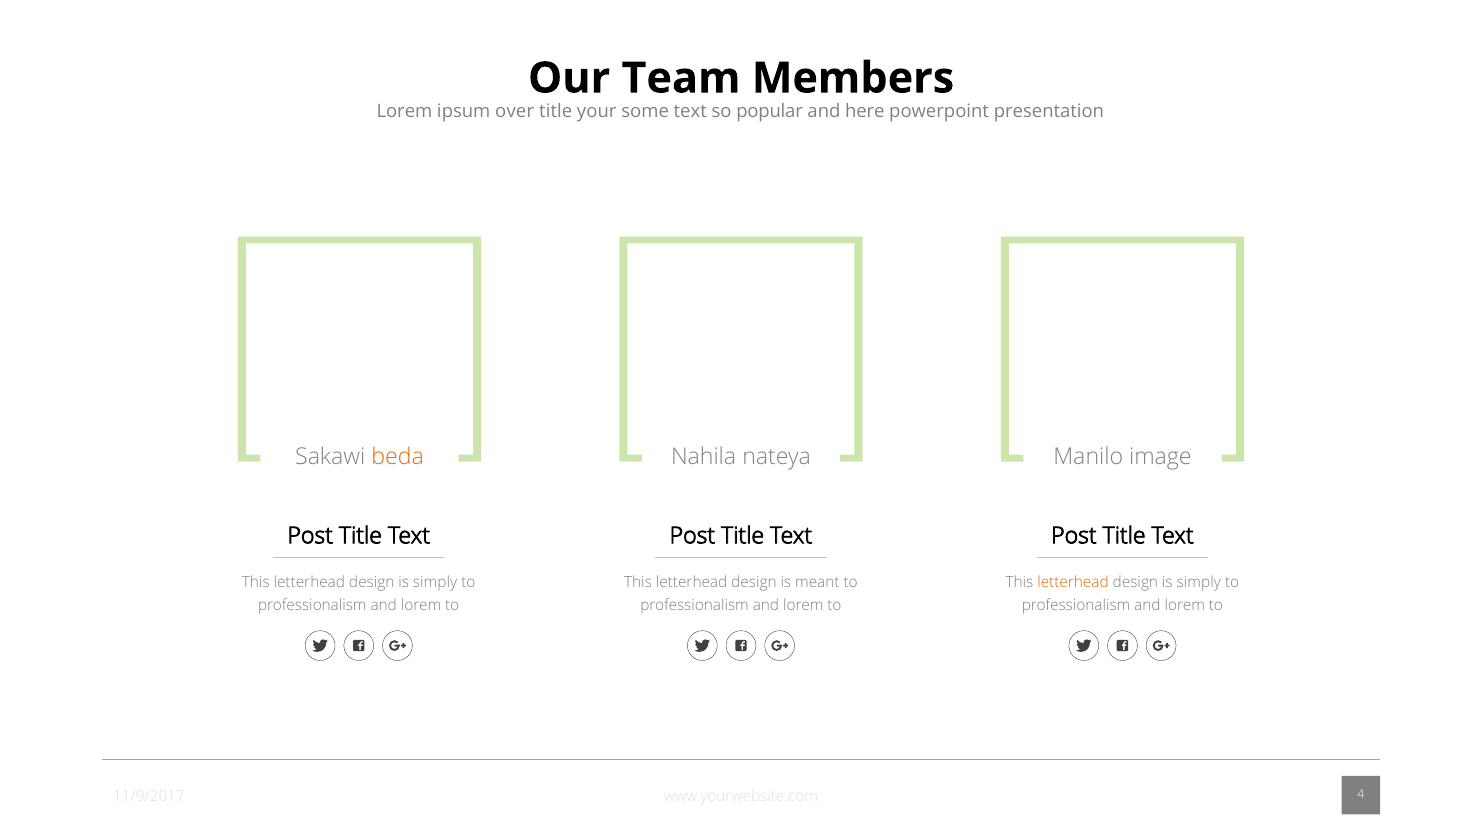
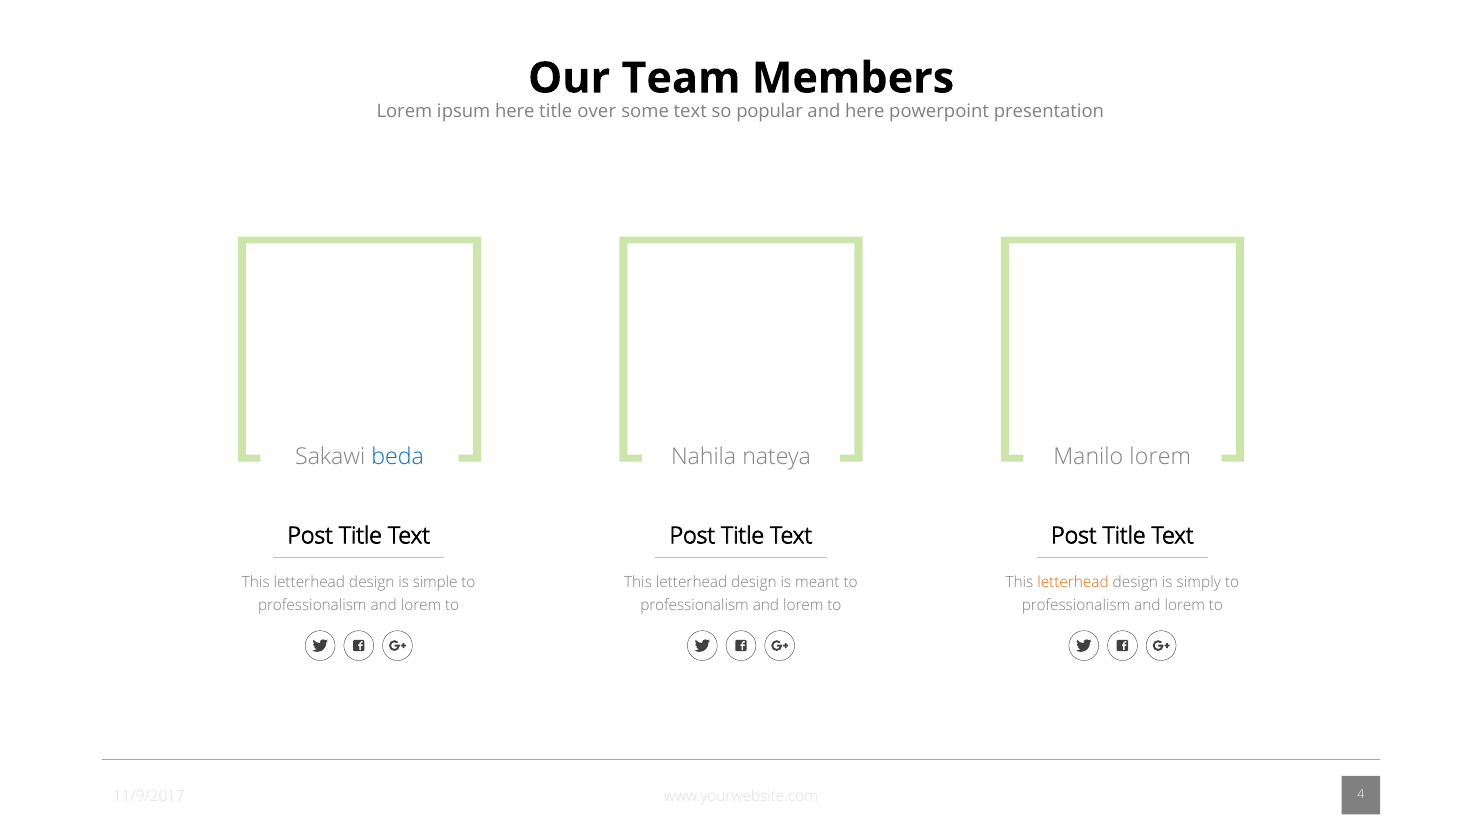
ipsum over: over -> here (515, 111)
your: your -> over (597, 111)
beda colour: orange -> blue (398, 456)
Manilo image: image -> lorem (1160, 456)
simply: simply -> simple (435, 582)
